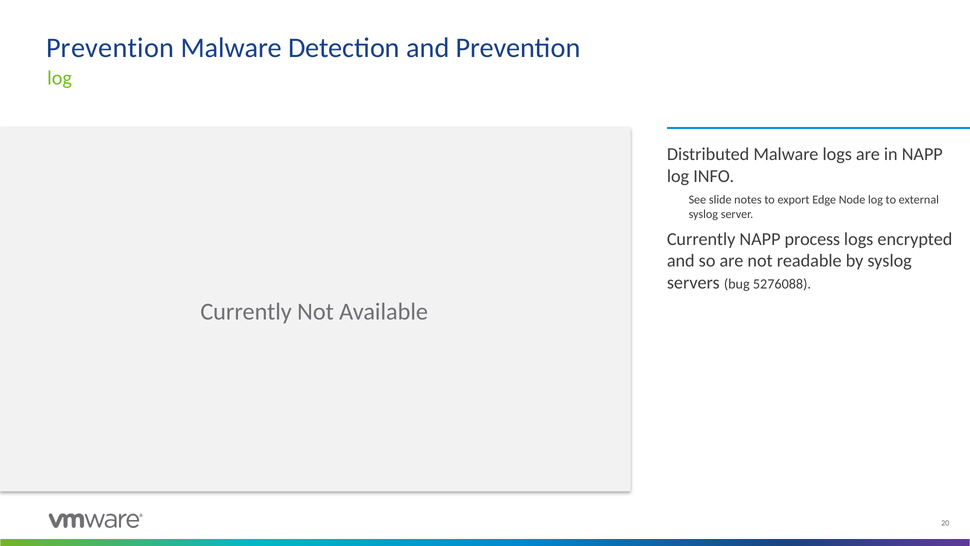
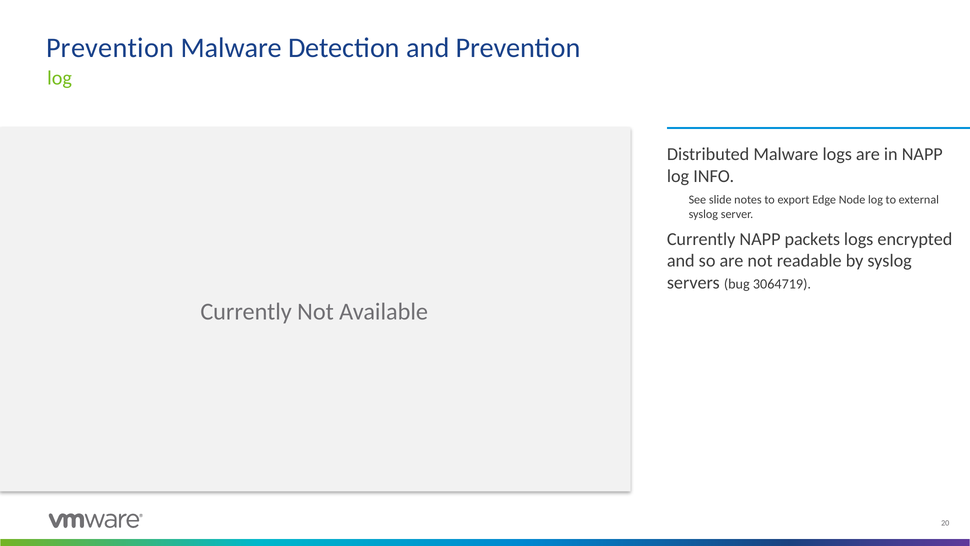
process: process -> packets (812, 239)
5276088: 5276088 -> 3064719 (782, 284)
